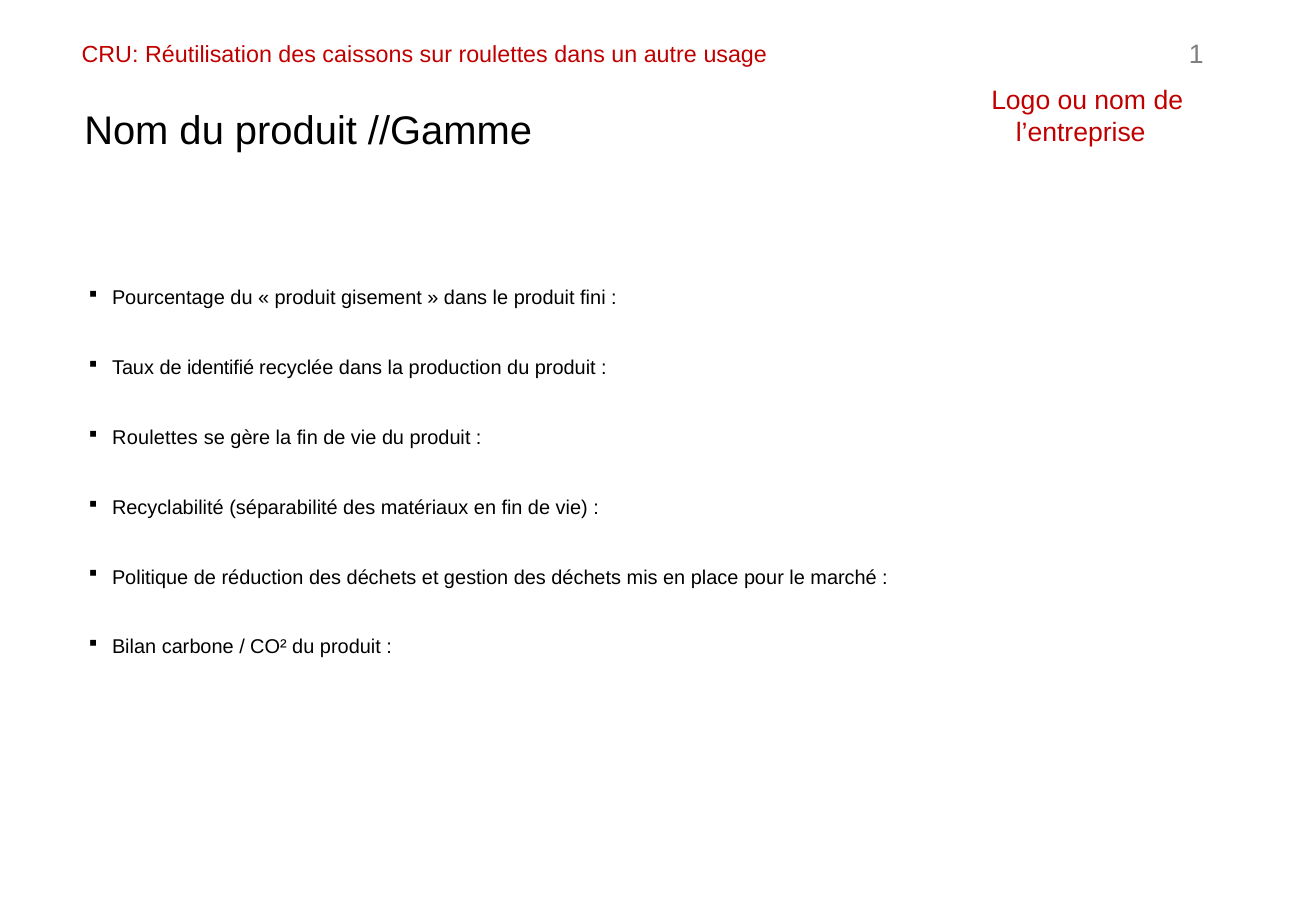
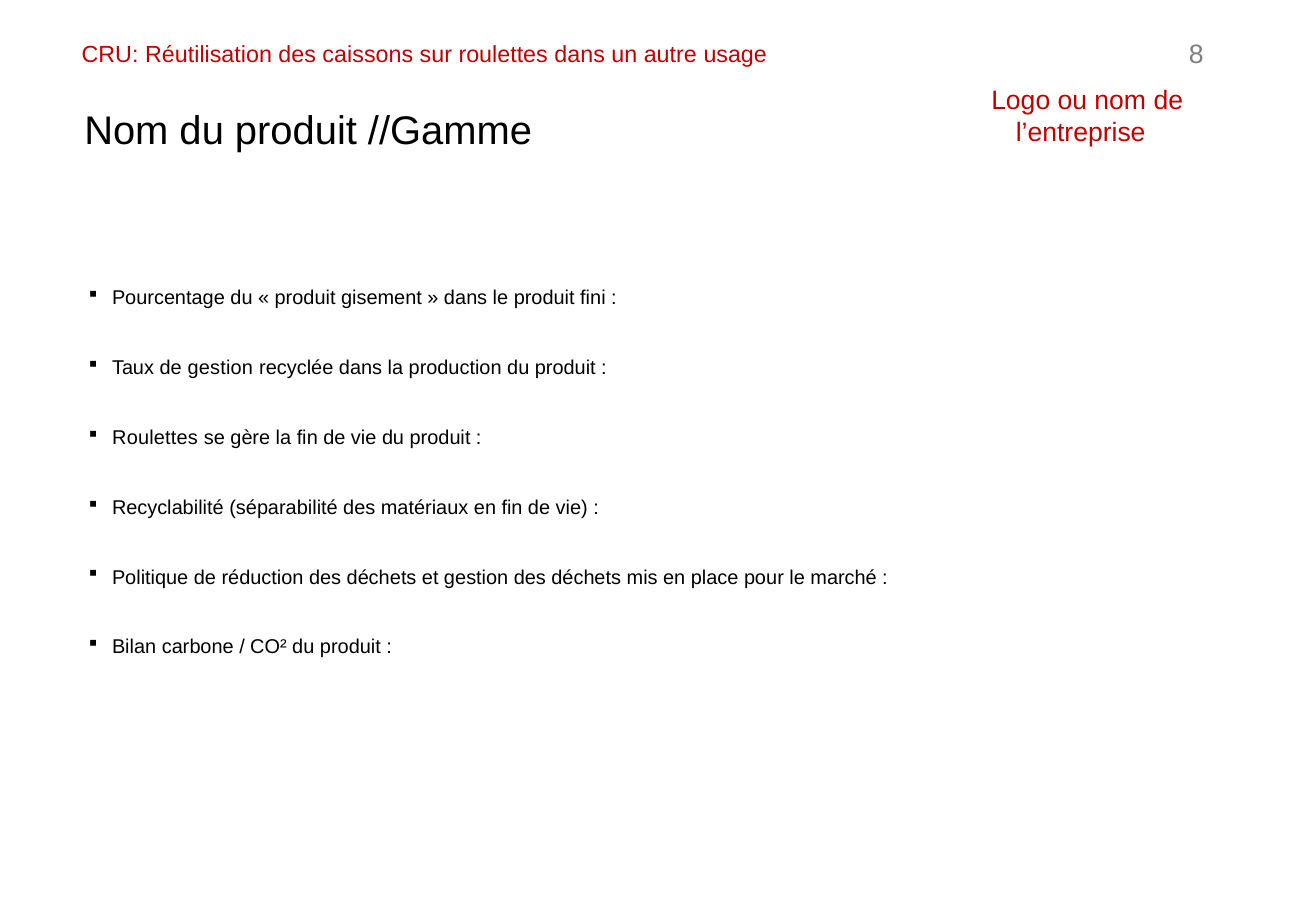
1: 1 -> 8 (1196, 55)
de identifié: identifié -> gestion (220, 368)
